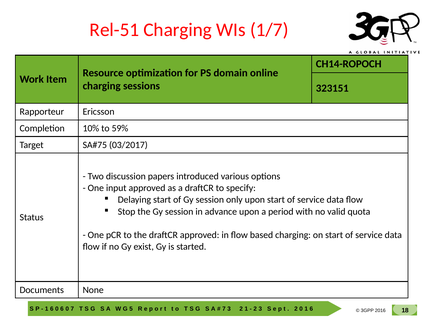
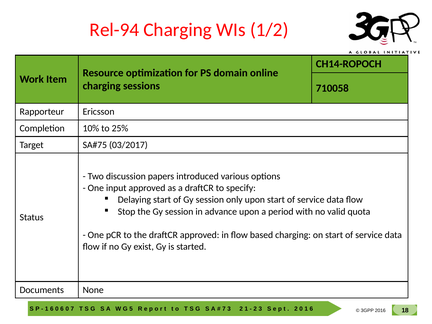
Rel-51: Rel-51 -> Rel-94 (114, 30)
1/7: 1/7 -> 1/2 (269, 30)
323151: 323151 -> 710058 (332, 88)
59%: 59% -> 25% (120, 128)
